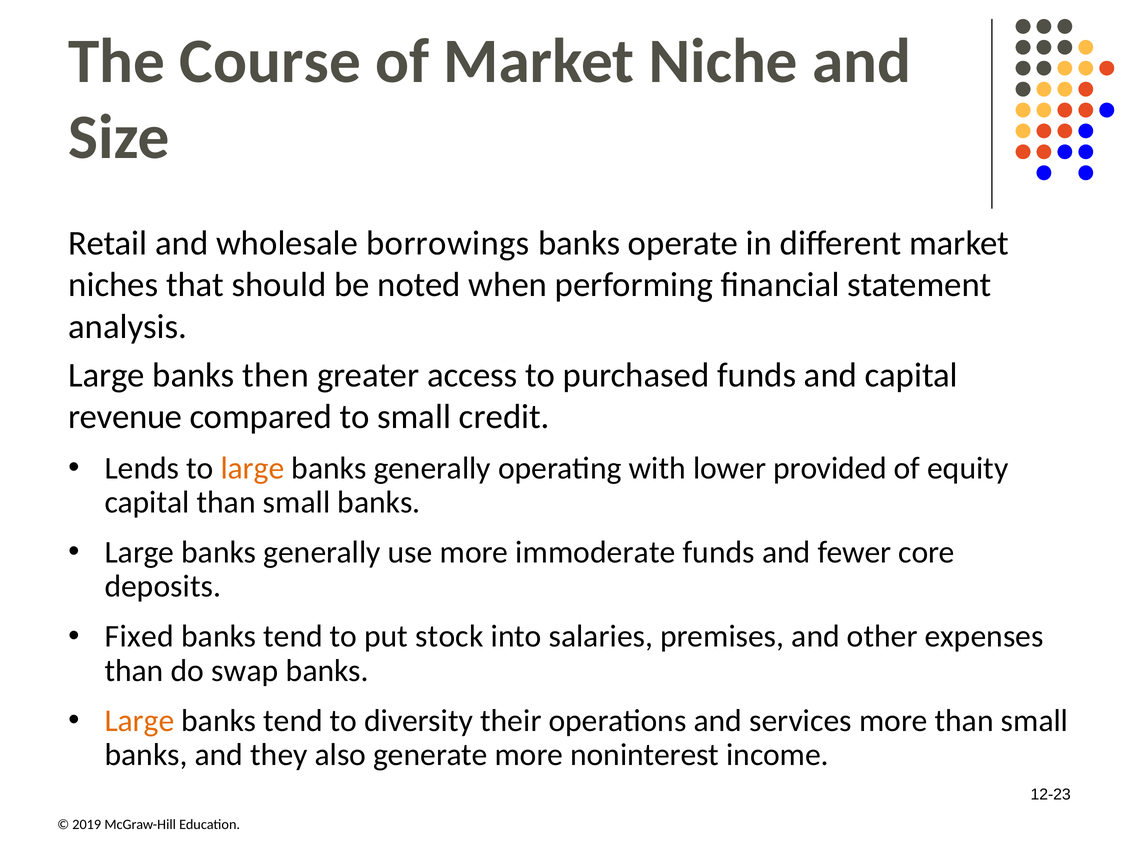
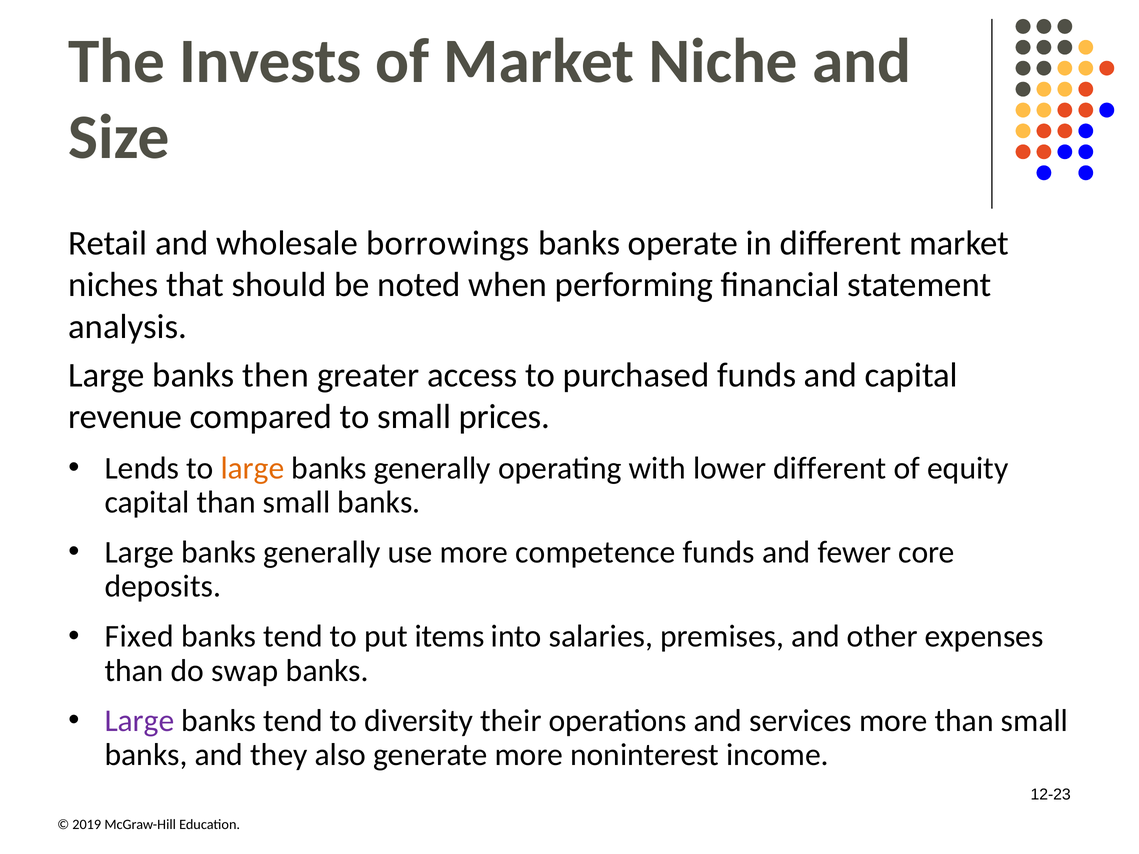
Course: Course -> Invests (270, 61)
credit: credit -> prices (504, 417)
lower provided: provided -> different (830, 468)
immoderate: immoderate -> competence (596, 552)
stock: stock -> items (450, 637)
Large colour: orange -> purple (139, 721)
